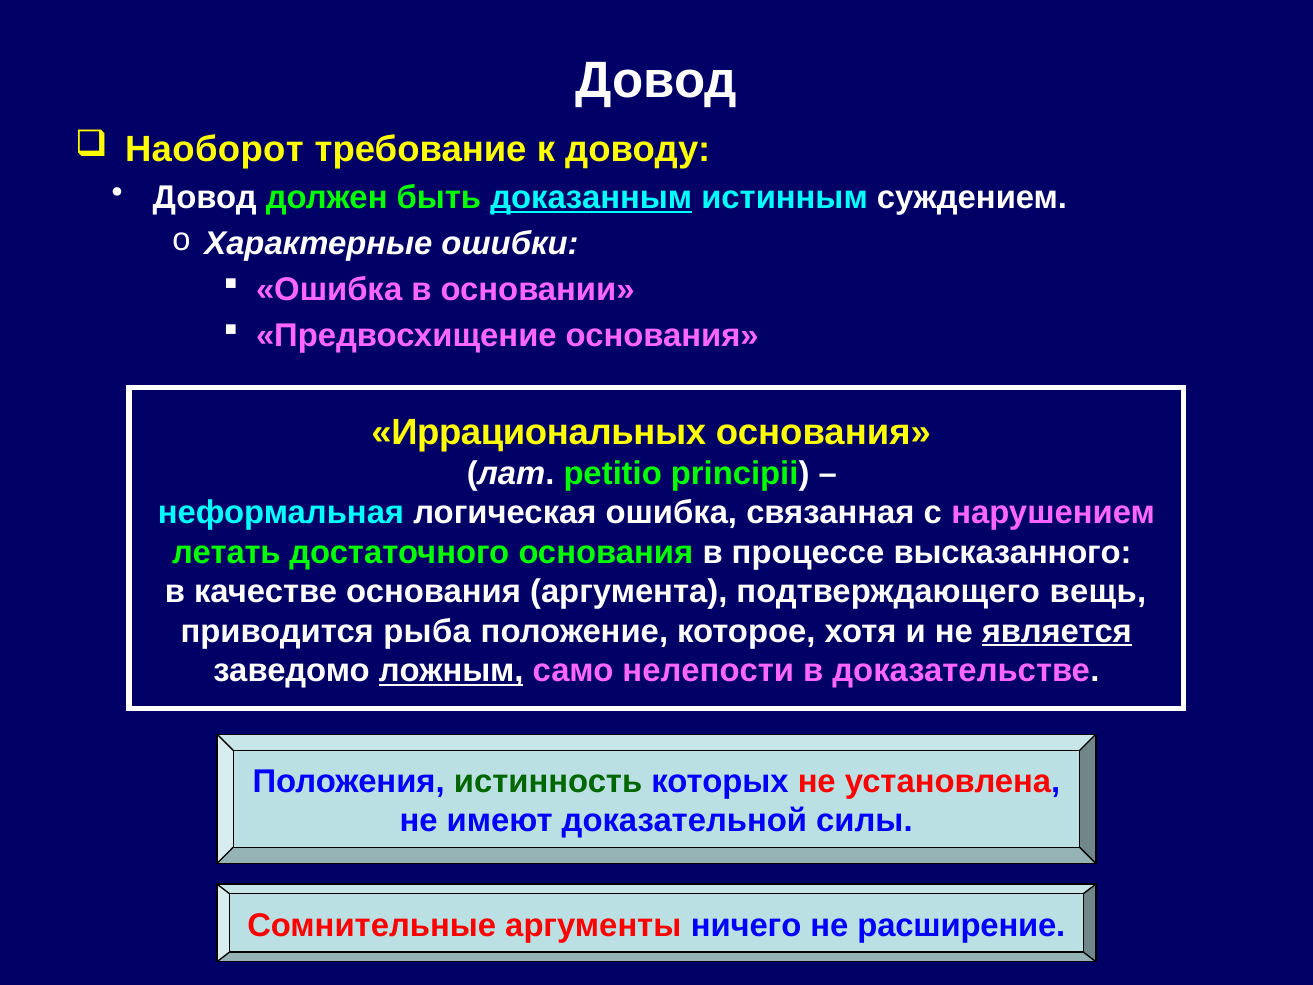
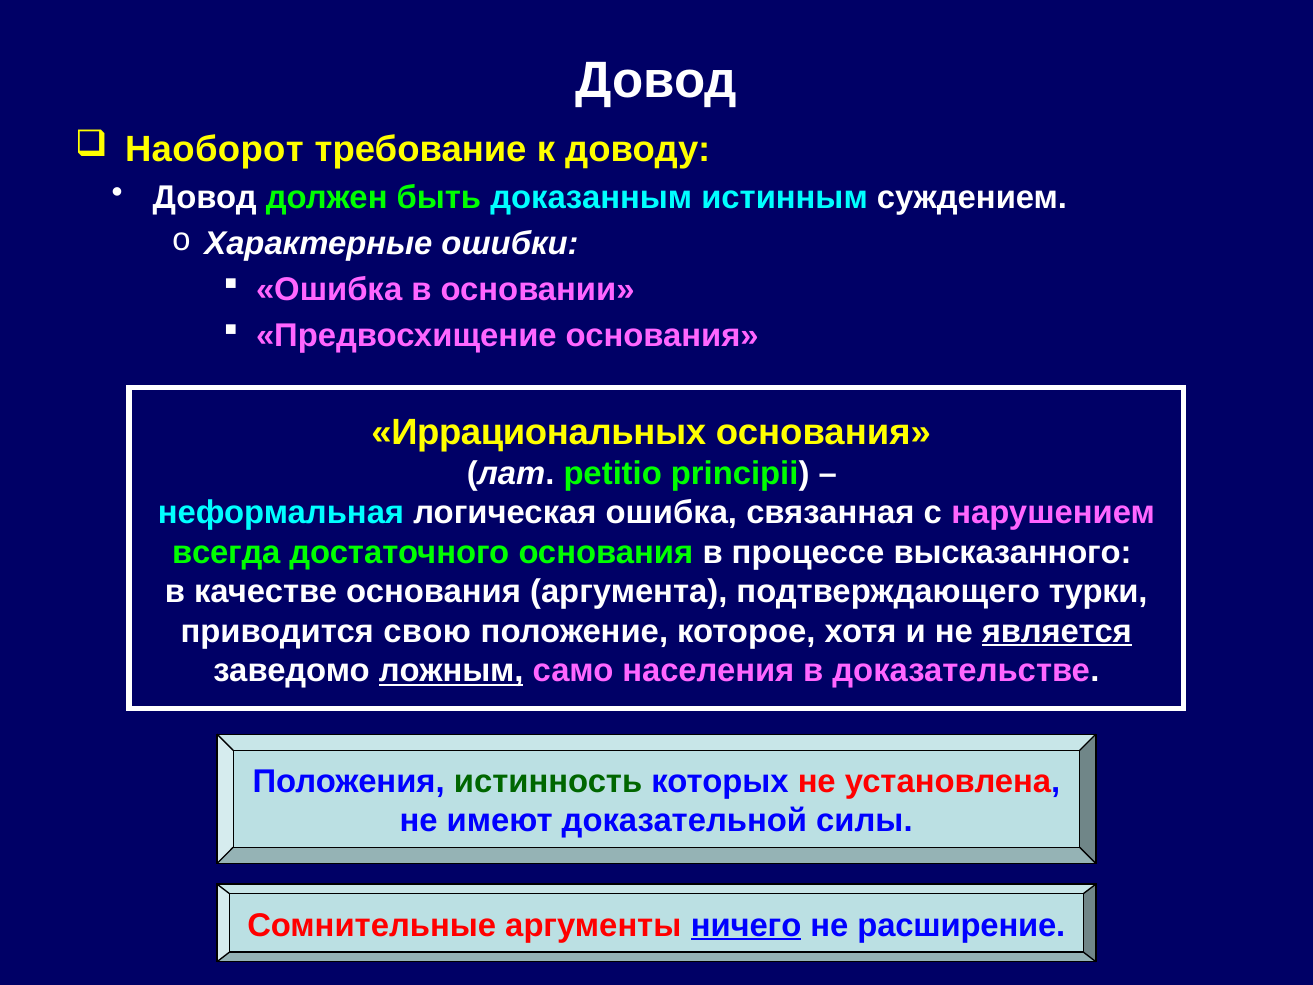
доказанным underline: present -> none (591, 198)
летать: летать -> всегда (226, 552)
вещь: вещь -> турки (1098, 592)
рыба: рыба -> свою (427, 631)
нелепости: нелепости -> населения (708, 671)
ничего underline: none -> present (746, 925)
